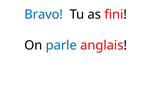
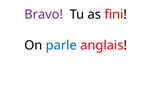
Bravo colour: blue -> purple (44, 14)
